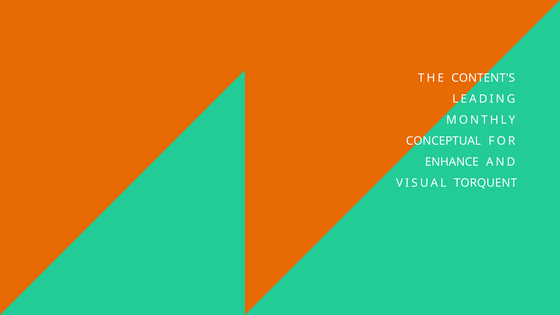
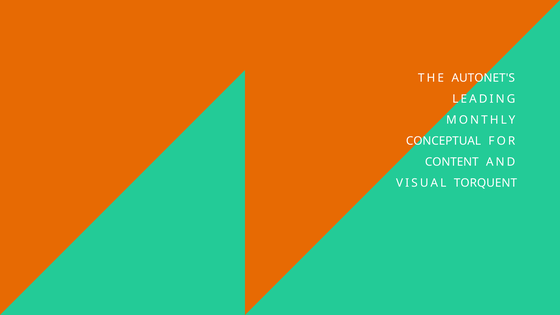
CONTENT'S: CONTENT'S -> AUTONET'S (483, 78)
ENHANCE: ENHANCE -> CONTENT (452, 162)
